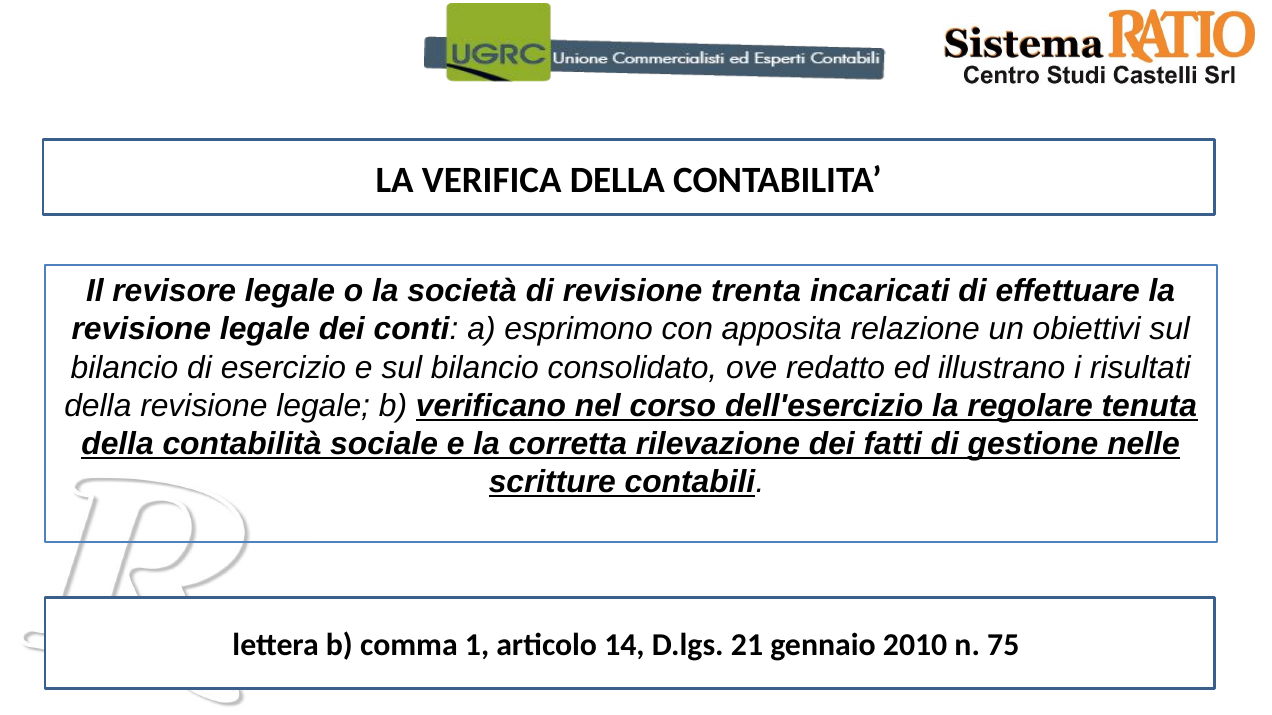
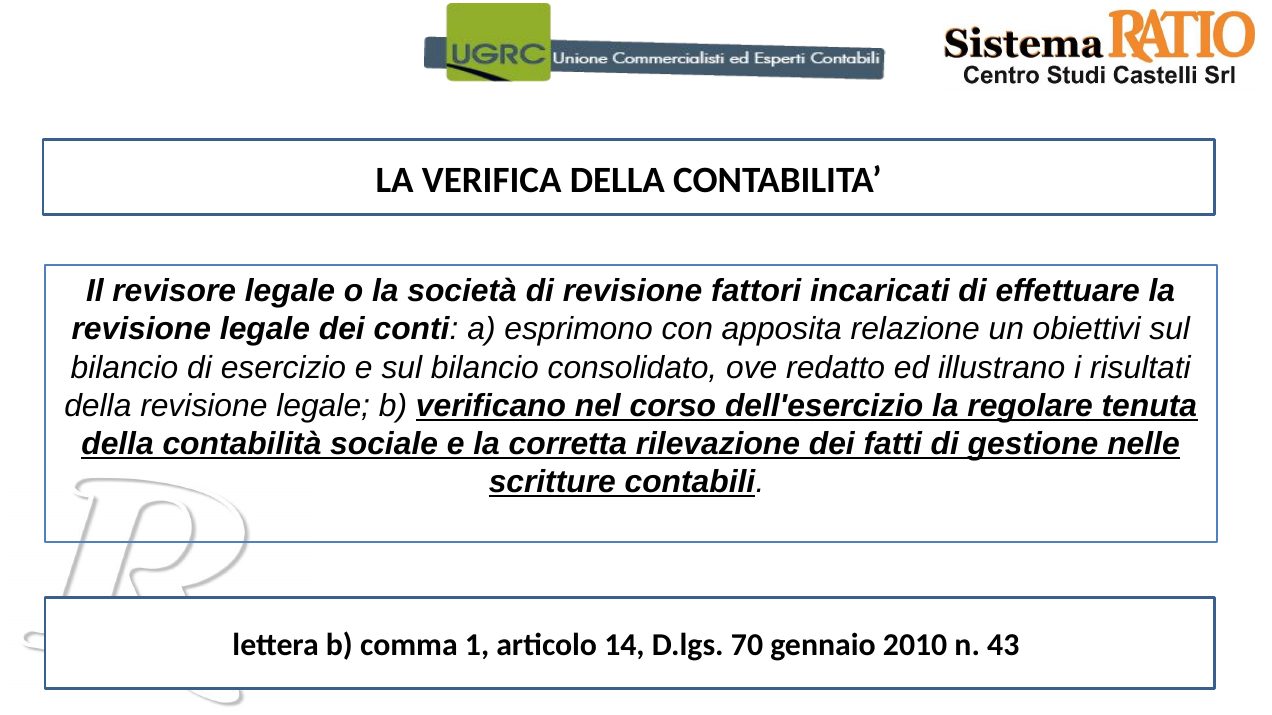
trenta: trenta -> fattori (756, 292)
21: 21 -> 70 (747, 646)
75: 75 -> 43 (1003, 646)
